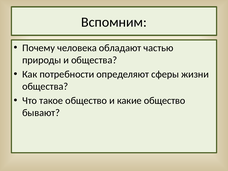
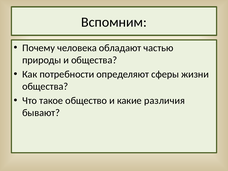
какие общество: общество -> различия (165, 101)
